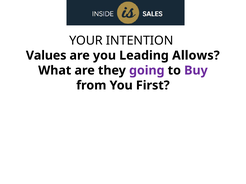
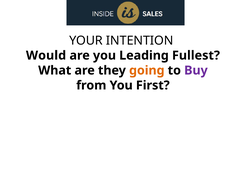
Values: Values -> Would (46, 56)
Allows: Allows -> Fullest (196, 56)
going colour: purple -> orange (147, 71)
